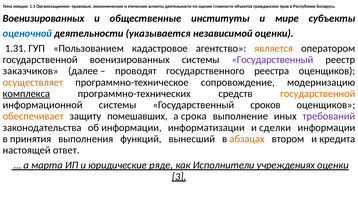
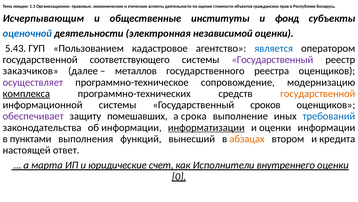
Военизированных: Военизированных -> Исчерпывающим (43, 18)
мире: мире -> фонд (287, 18)
указывается: указывается -> электронная (158, 33)
1.31: 1.31 -> 5.43 (16, 48)
является colour: orange -> blue (274, 48)
государственной военизированных: военизированных -> соответствующего (130, 59)
проводят: проводят -> металлов (136, 71)
осуществляет colour: orange -> purple (33, 82)
обеспечивает colour: orange -> purple (33, 116)
требований colour: purple -> blue (329, 116)
информатизации underline: none -> present (206, 127)
и сделки: сделки -> оценки (275, 127)
принятия: принятия -> пунктами (31, 138)
ряде: ряде -> счет (161, 165)
учреждениях: учреждениях -> внутреннего (286, 165)
3: 3 -> 0 (179, 176)
